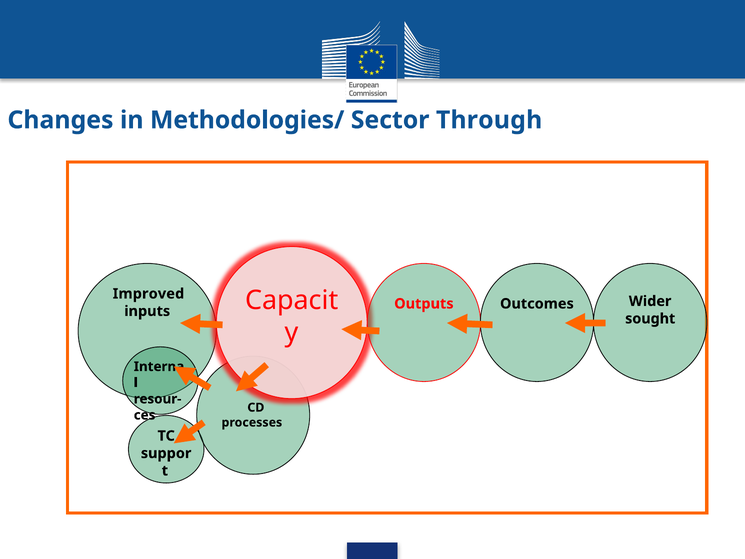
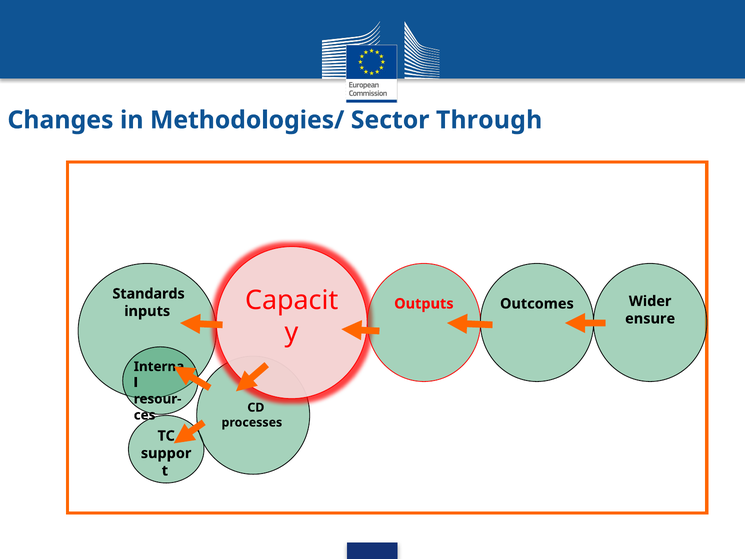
Improved: Improved -> Standards (149, 294)
sought: sought -> ensure (650, 318)
